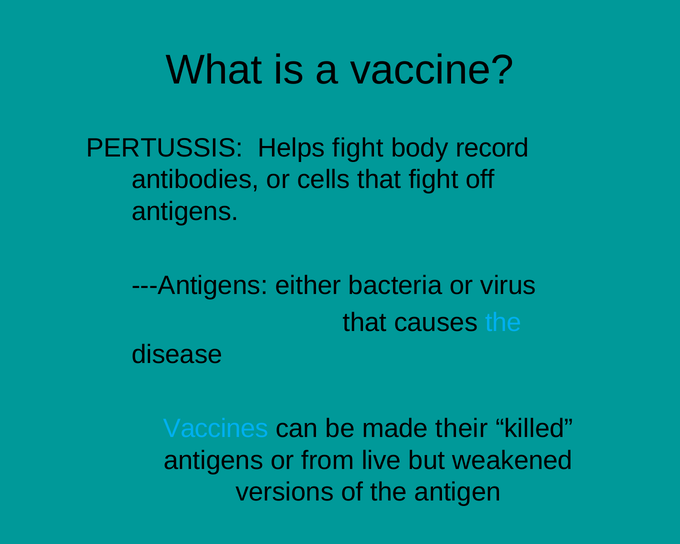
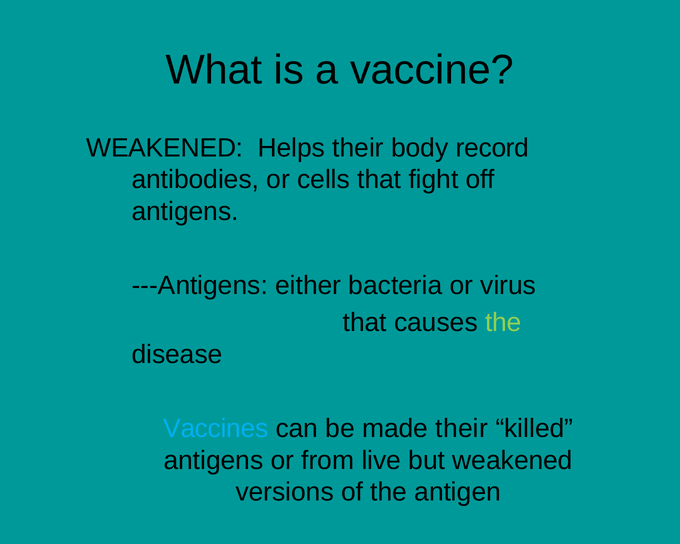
PERTUSSIS: PERTUSSIS -> WEAKENED (165, 148)
Helps fight: fight -> their (358, 148)
the colour: light blue -> light green (503, 323)
